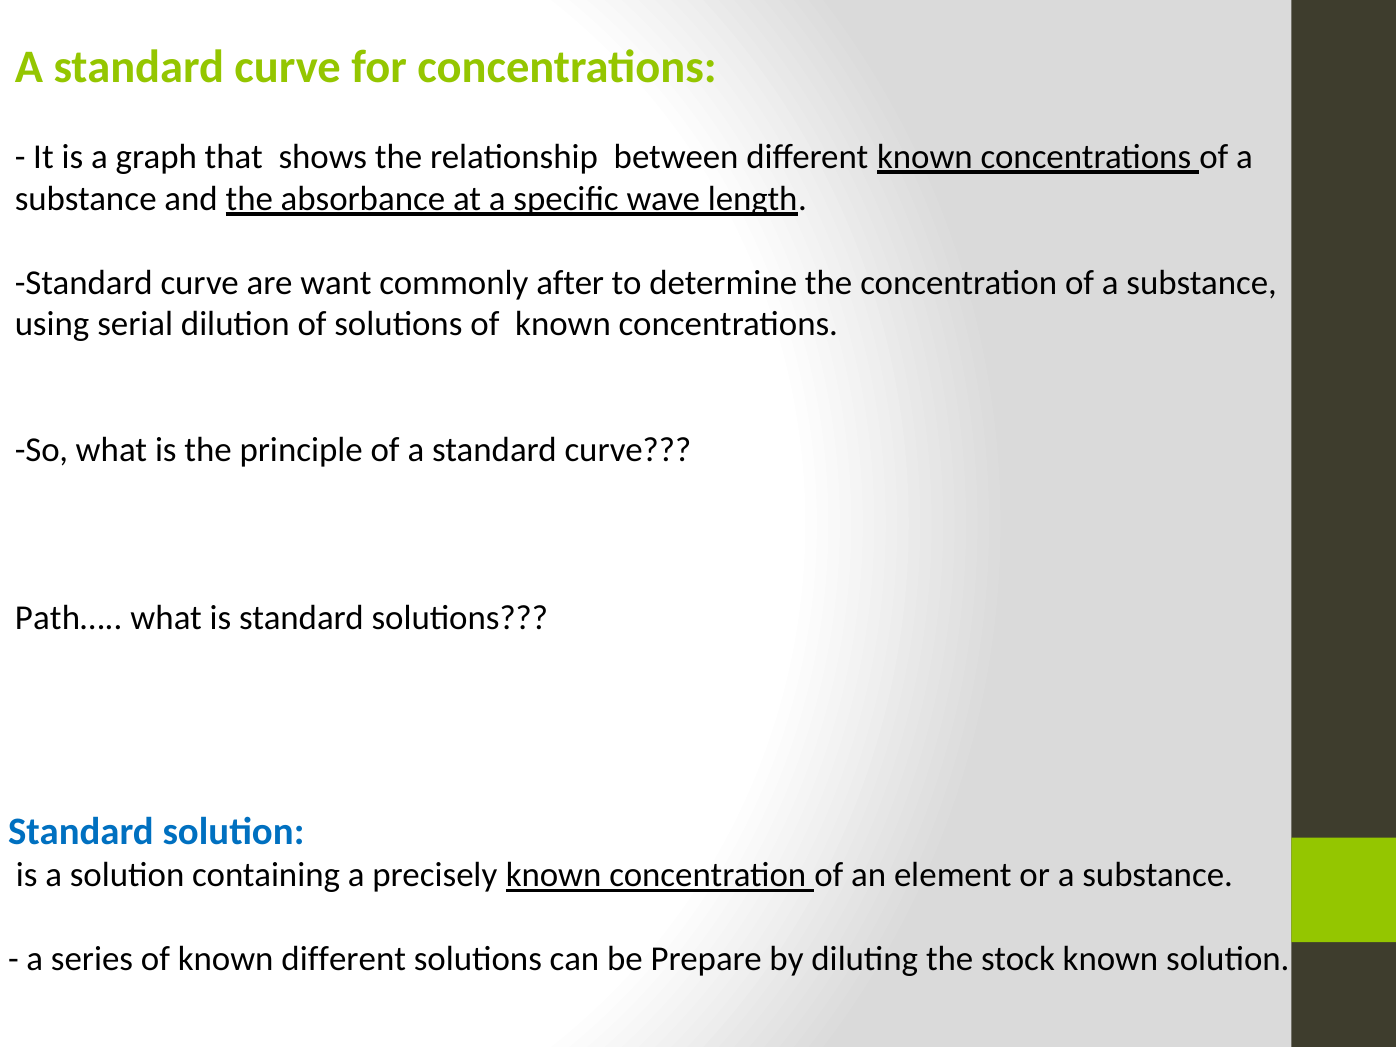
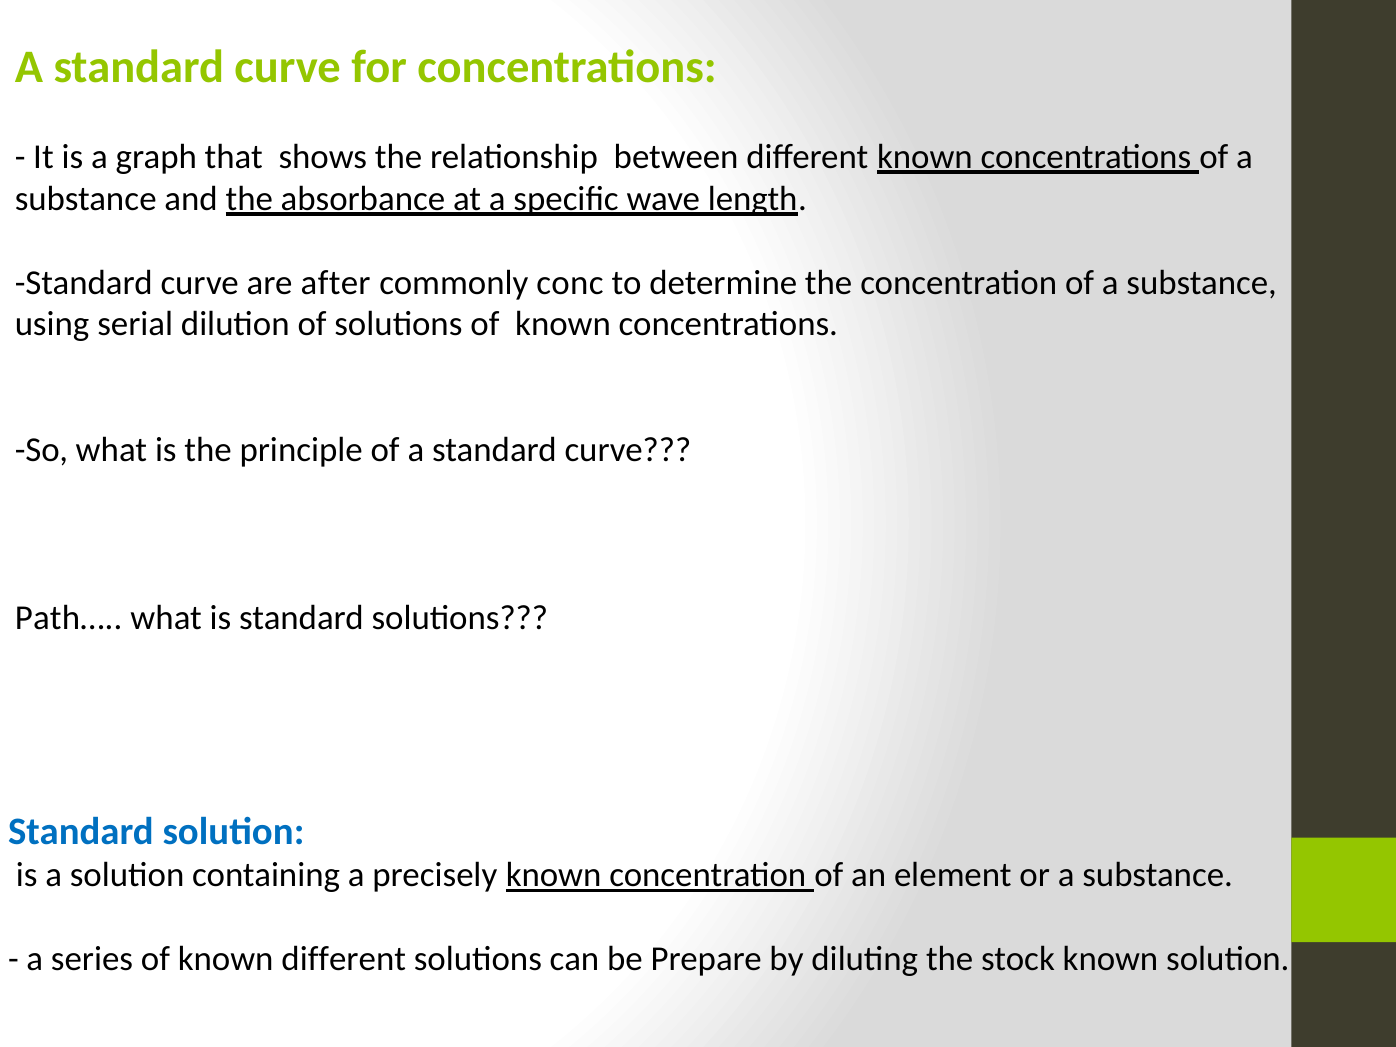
want: want -> after (336, 283)
after: after -> conc (570, 283)
